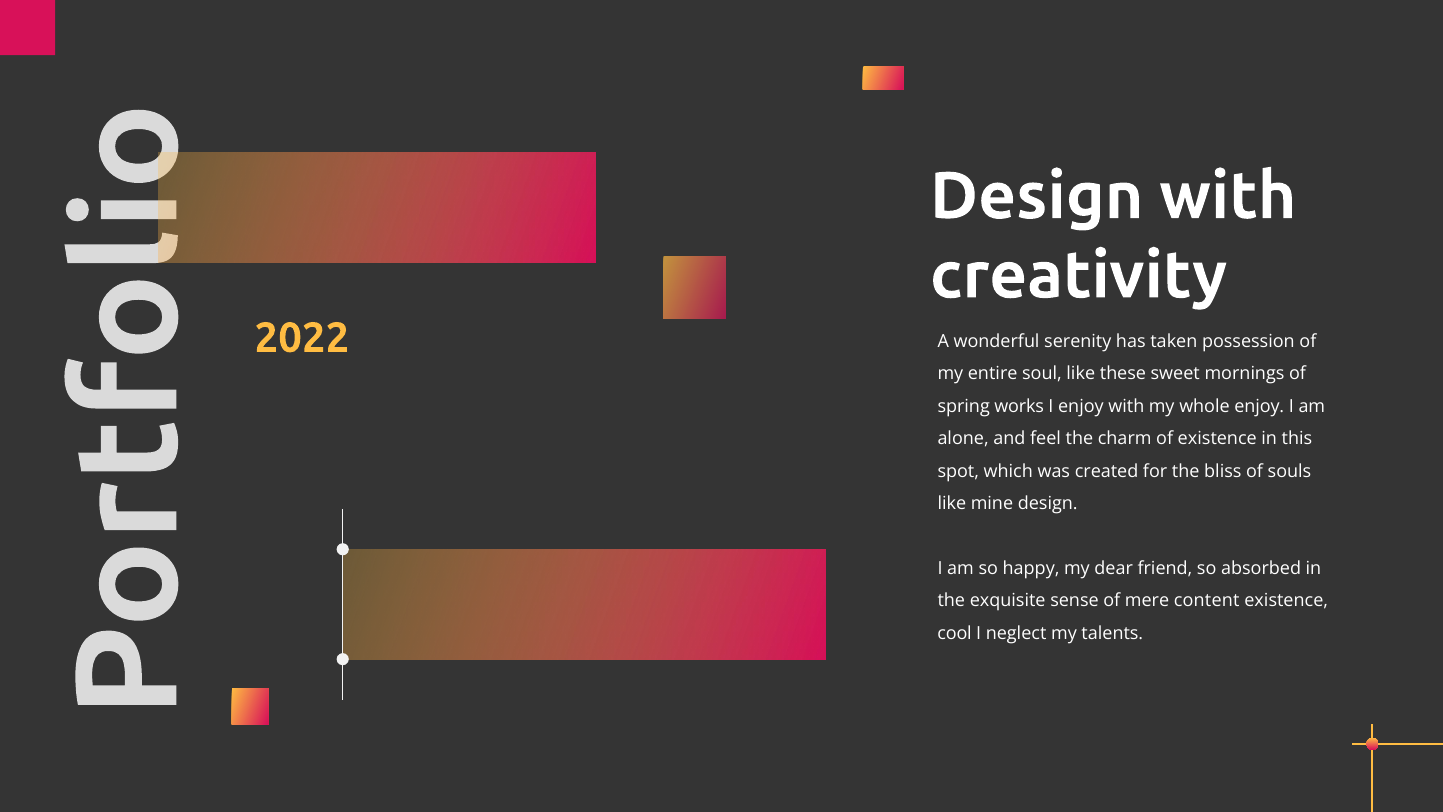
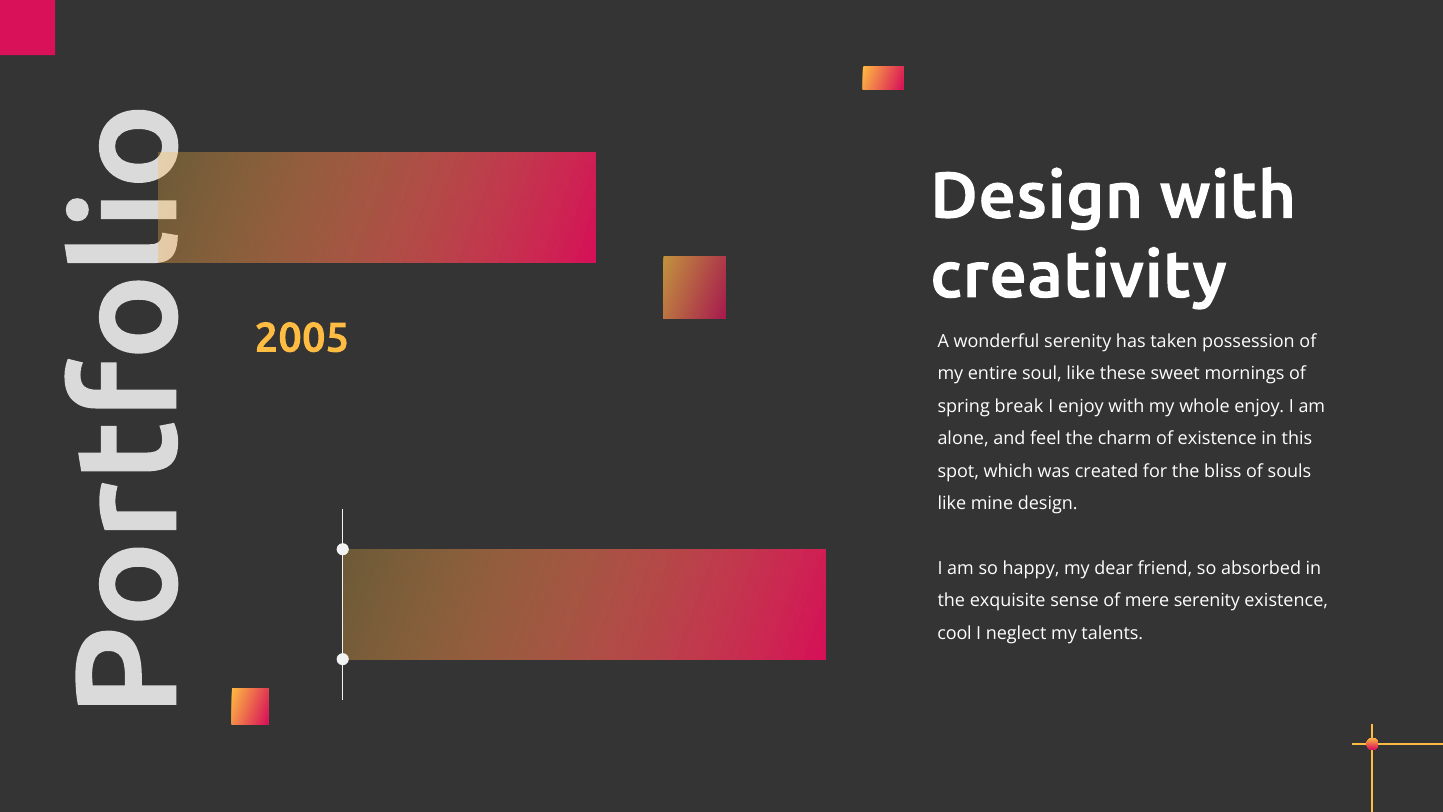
2022: 2022 -> 2005 (302, 338)
works: works -> break (1019, 406)
mere content: content -> serenity (1207, 601)
